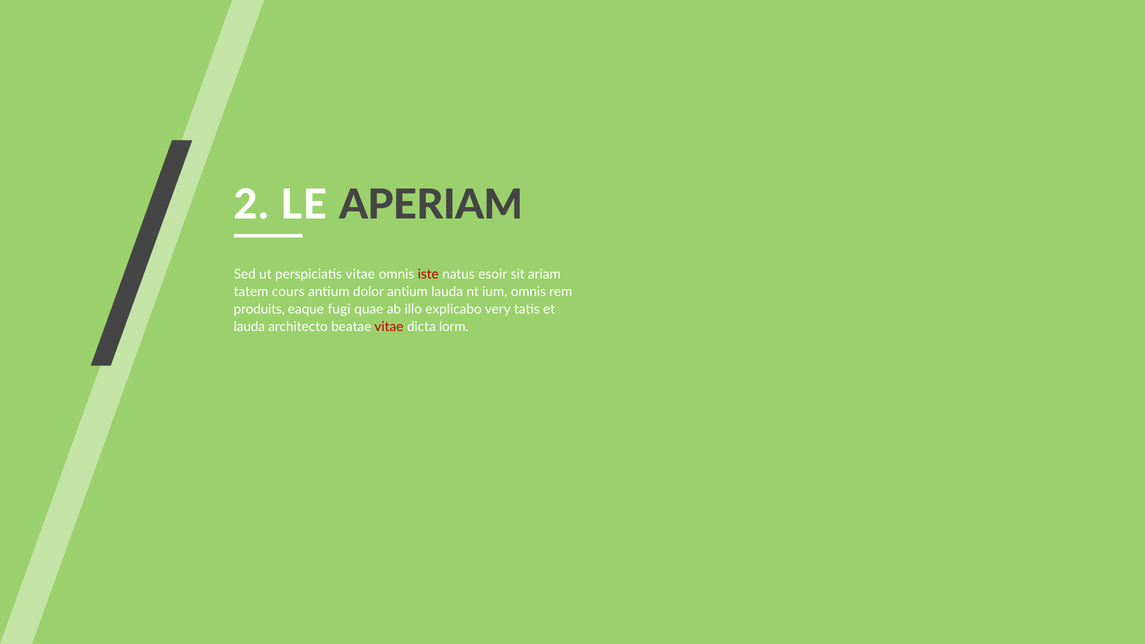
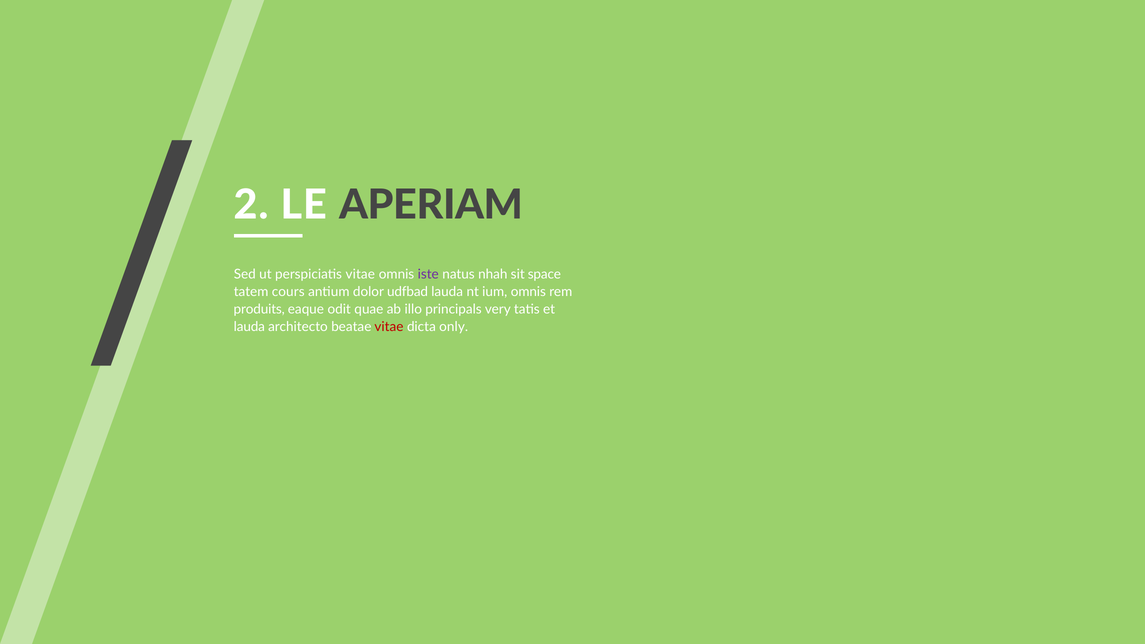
iste colour: red -> purple (428, 274)
esoir: esoir -> nhah (493, 274)
ariam: ariam -> space (544, 274)
dolor antium: antium -> udfbad (408, 292)
fugi: fugi -> odit (339, 309)
explicabo: explicabo -> principals (454, 309)
lorm: lorm -> only (454, 327)
